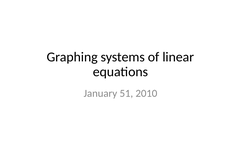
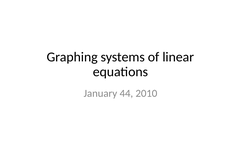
51: 51 -> 44 (126, 94)
